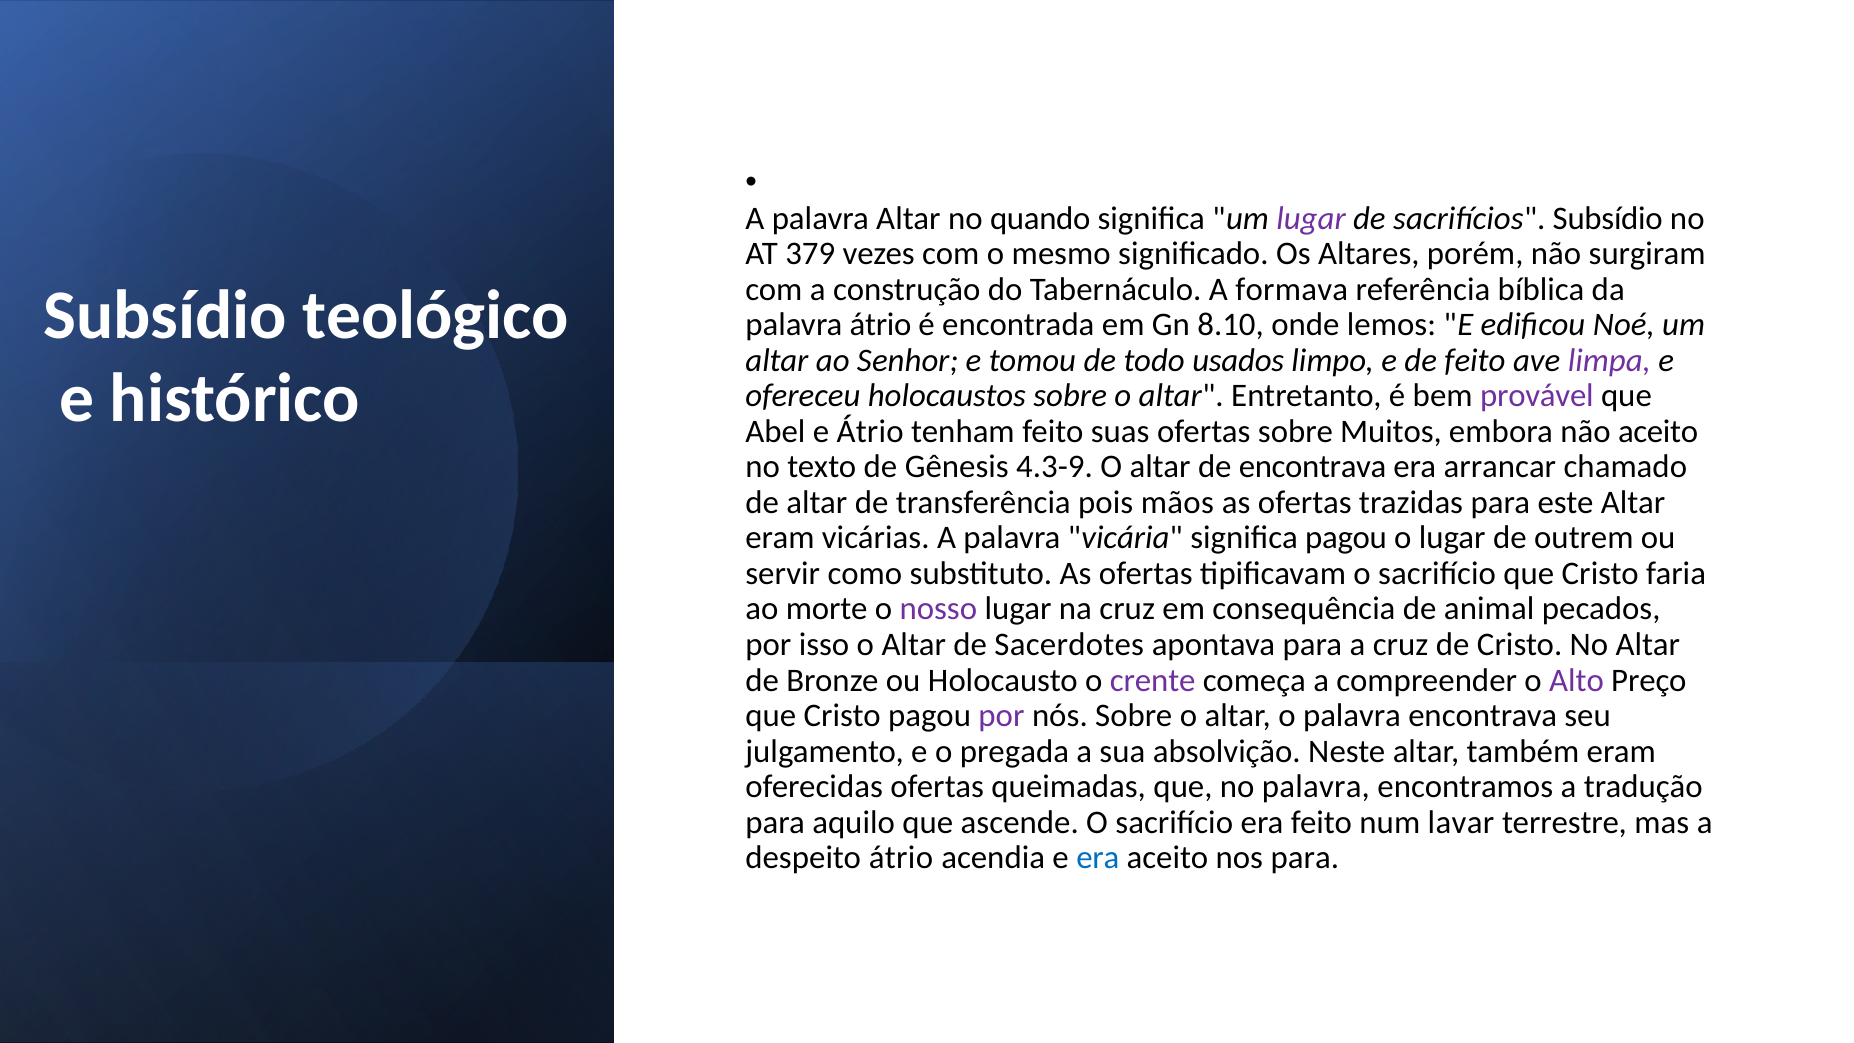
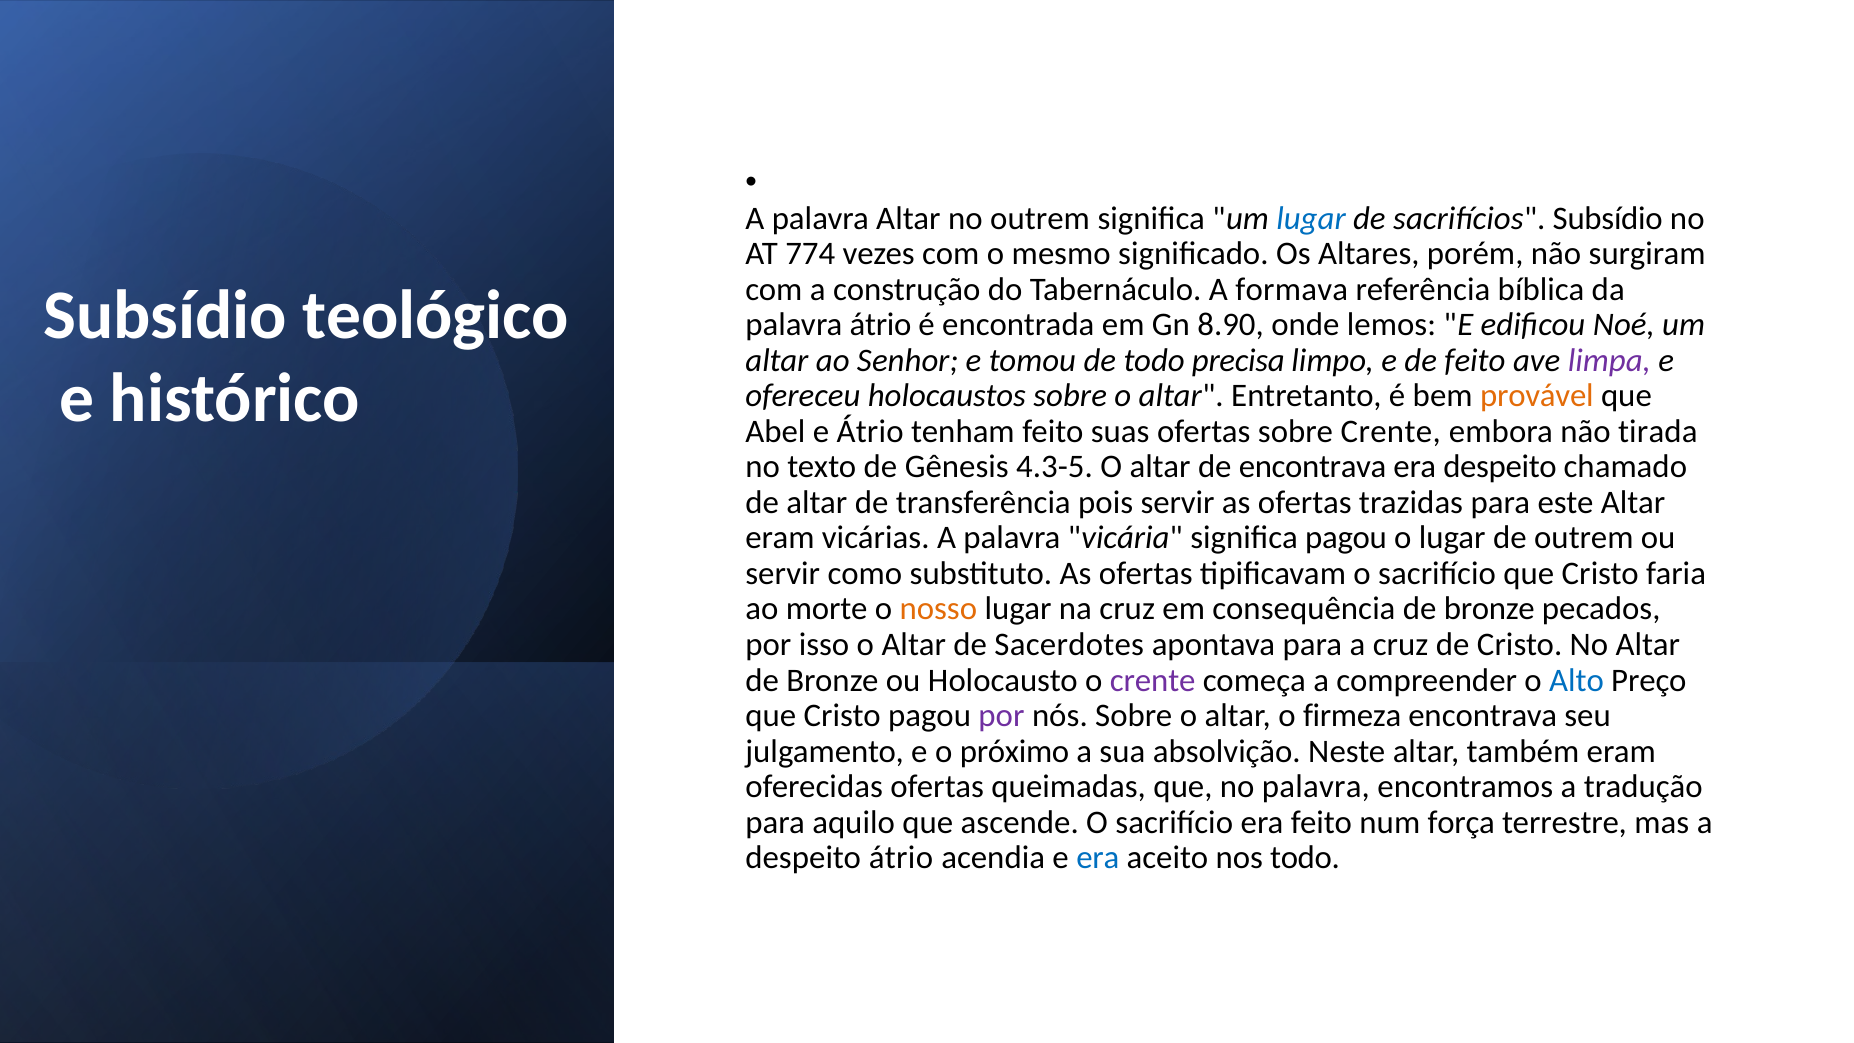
no quando: quando -> outrem (1040, 218)
lugar colour: purple -> blue (1311, 218)
379: 379 -> 774 (810, 254)
8.10: 8.10 -> 8.90 (1231, 325)
usados: usados -> precisa (1238, 360)
provável colour: purple -> orange (1537, 396)
sobre Muitos: Muitos -> Crente (1391, 431)
não aceito: aceito -> tirada (1658, 431)
4.3-9: 4.3-9 -> 4.3-5 (1055, 467)
era arrancar: arrancar -> despeito (1500, 467)
pois mãos: mãos -> servir (1178, 502)
nosso colour: purple -> orange (938, 609)
consequência de animal: animal -> bronze (1489, 609)
Alto colour: purple -> blue (1577, 680)
o palavra: palavra -> firmeza (1352, 716)
pregada: pregada -> próximo (1015, 751)
lavar: lavar -> força (1461, 822)
nos para: para -> todo (1305, 858)
